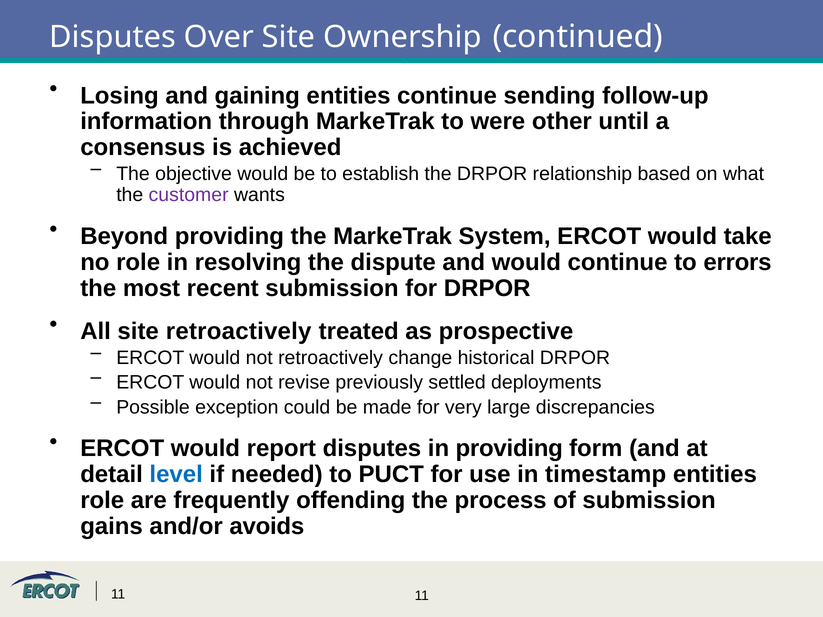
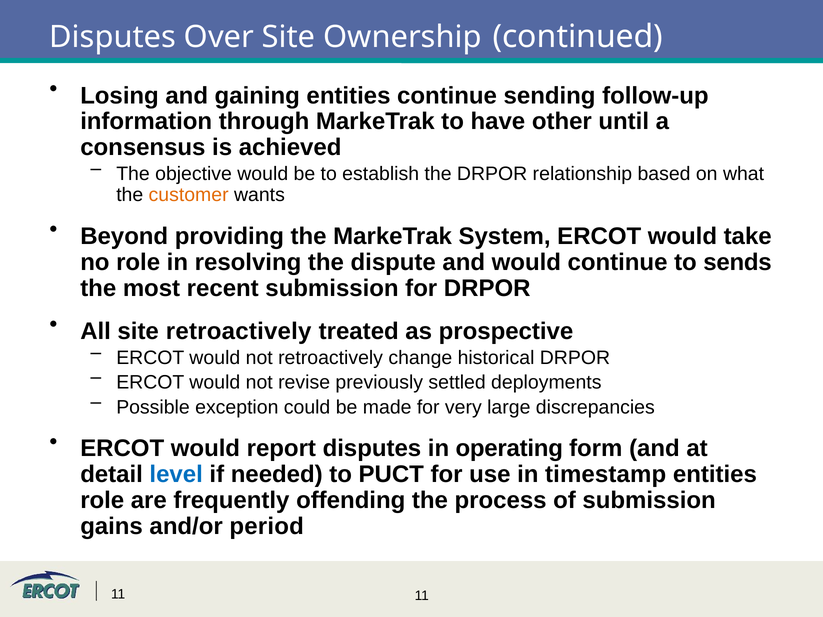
were: were -> have (498, 122)
customer colour: purple -> orange (189, 195)
errors: errors -> sends (737, 262)
in providing: providing -> operating (509, 449)
avoids: avoids -> period (267, 527)
